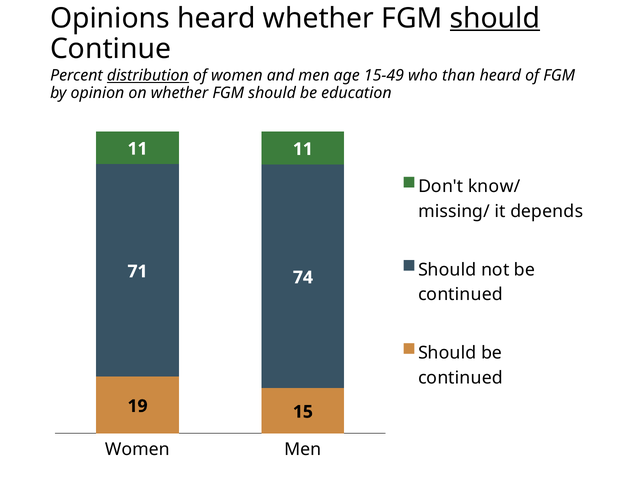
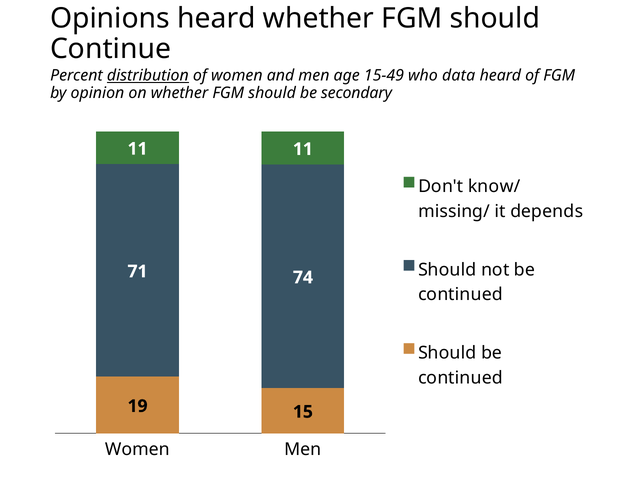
should underline: present -> none (495, 18)
than: than -> data (459, 76)
education: education -> secondary (356, 93)
